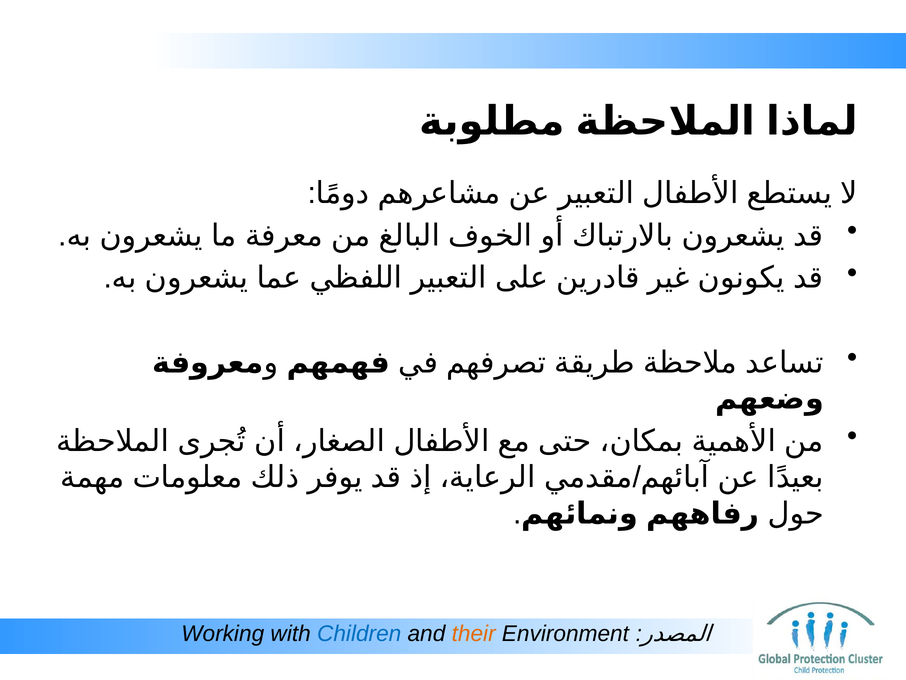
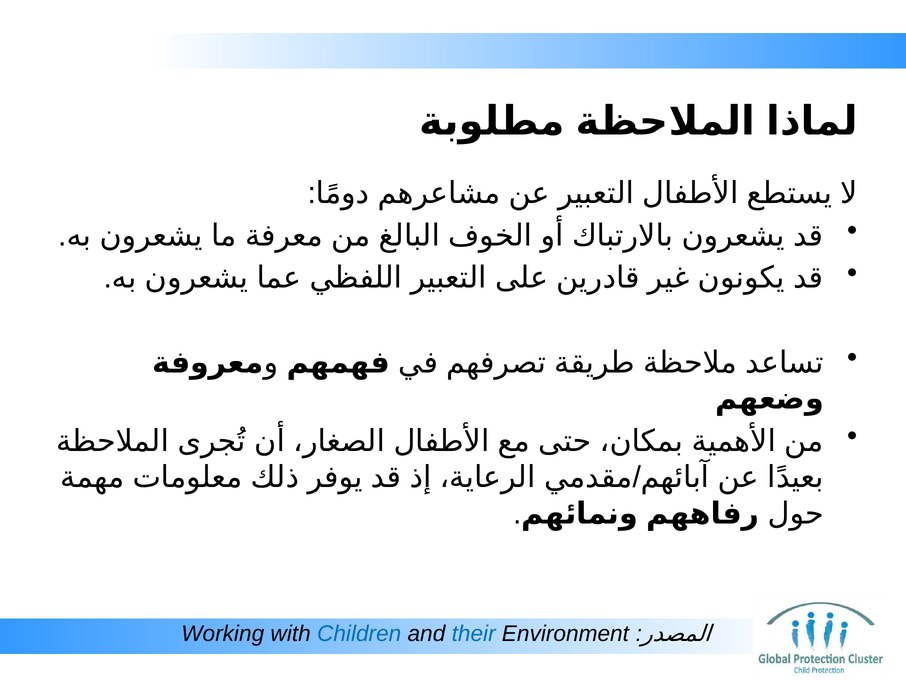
their colour: orange -> blue (474, 634)
